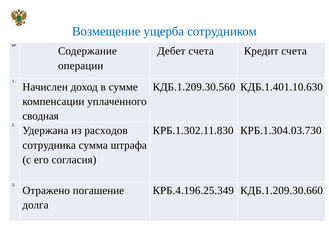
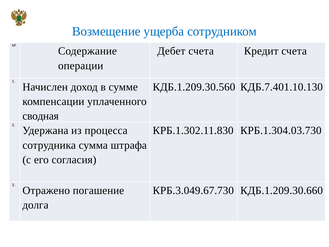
КДБ.1.401.10.630: КДБ.1.401.10.630 -> КДБ.7.401.10.130 (282, 87)
расходов: расходов -> процесса (106, 130)
КРБ.4.196.25.349: КРБ.4.196.25.349 -> КРБ.3.049.67.730 (193, 190)
